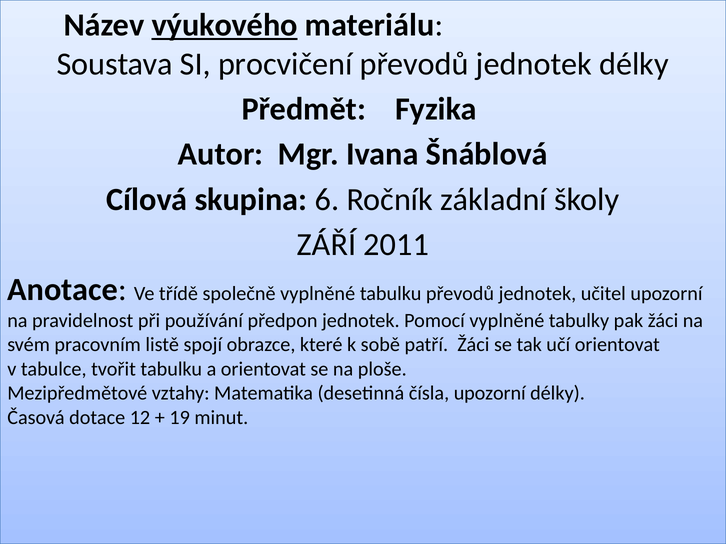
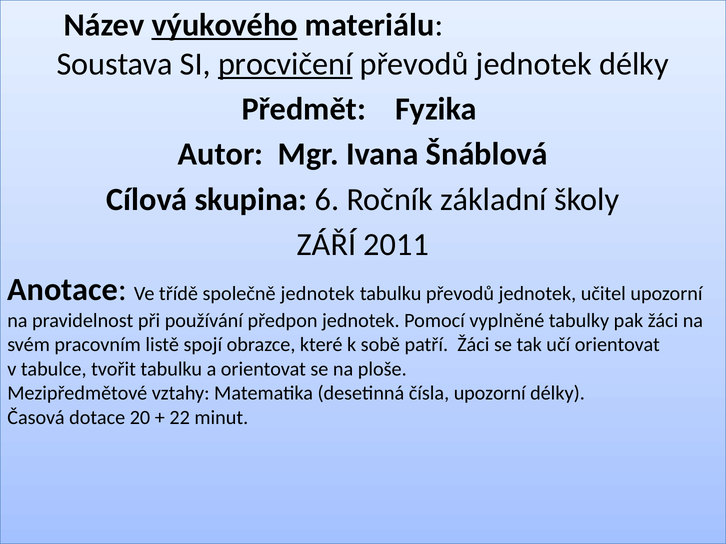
procvičení underline: none -> present (285, 64)
společně vyplněné: vyplněné -> jednotek (318, 294)
12: 12 -> 20 (140, 418)
19: 19 -> 22 (180, 418)
